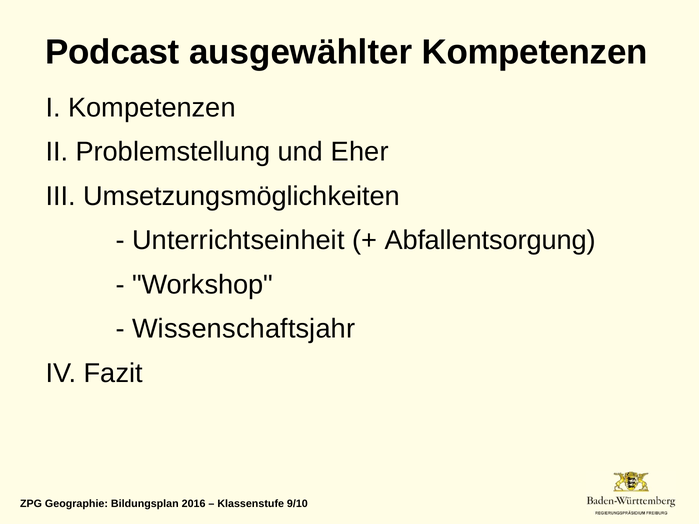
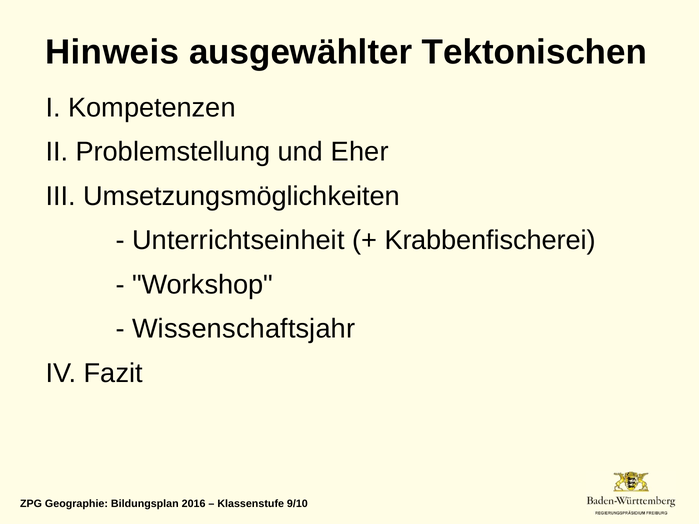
Podcast: Podcast -> Hinweis (112, 52)
ausgewählter Kompetenzen: Kompetenzen -> Tektonischen (534, 52)
Abfallentsorgung: Abfallentsorgung -> Krabbenfischerei (490, 241)
